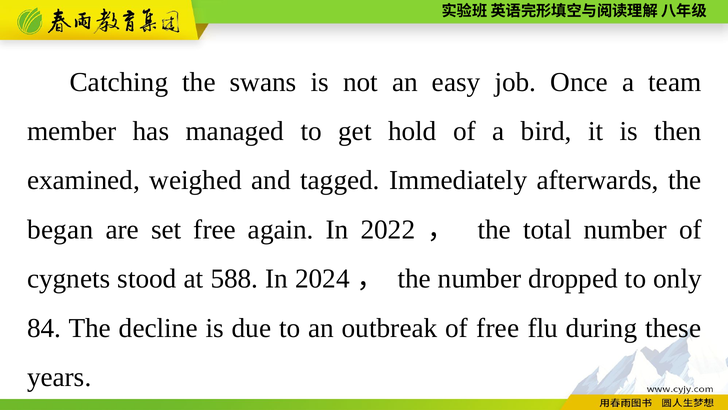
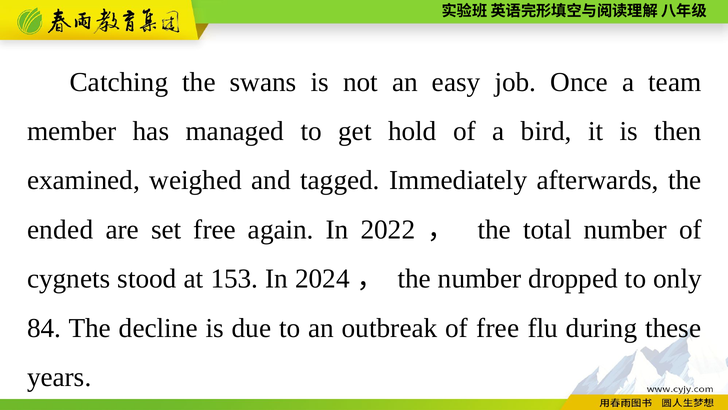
began: began -> ended (60, 229)
588: 588 -> 153 (234, 279)
